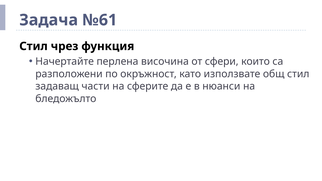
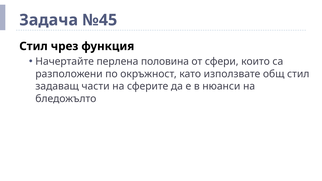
№61: №61 -> №45 (100, 20)
височина: височина -> половина (165, 62)
